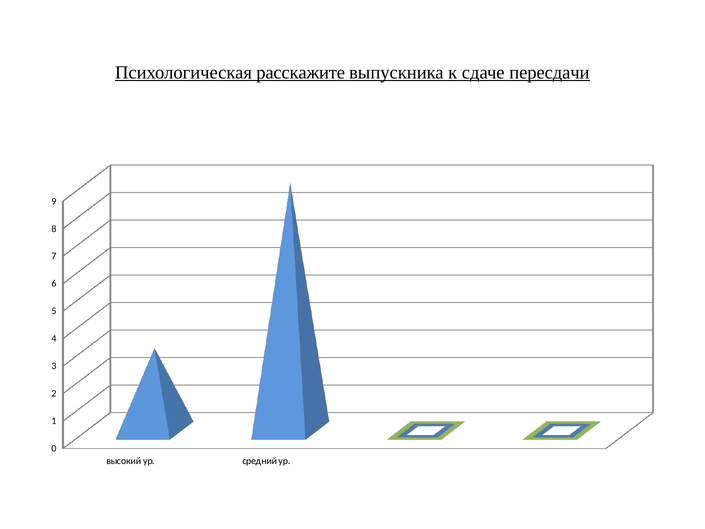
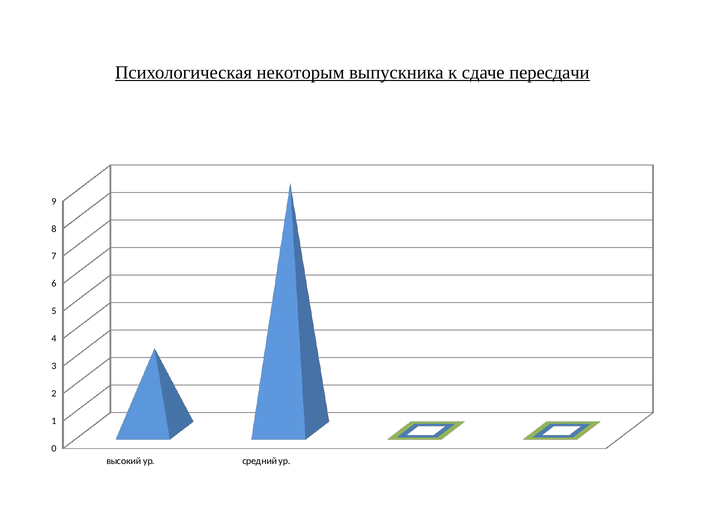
расскажите: расскажите -> некоторым (301, 72)
